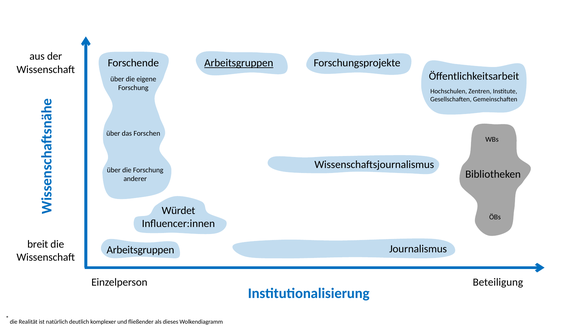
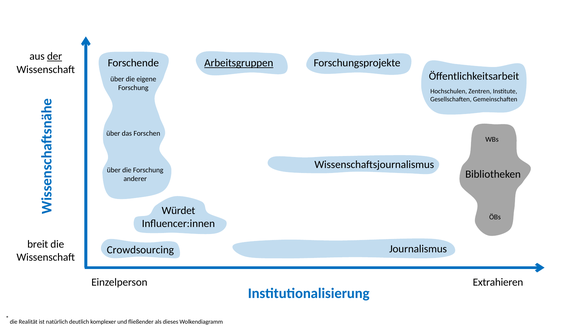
der underline: none -> present (55, 56)
Arbeitsgruppen: Arbeitsgruppen -> Crowdsourcing (140, 250)
Beteiligung: Beteiligung -> Extrahieren (498, 282)
